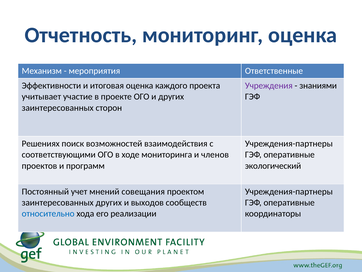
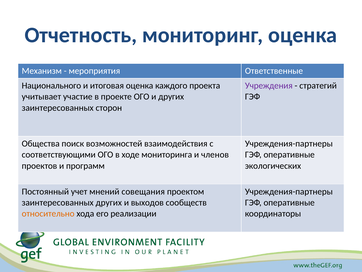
Эффективности: Эффективности -> Национального (51, 85)
знаниями: знаниями -> стратегий (318, 85)
Решениях: Решениях -> Общества (41, 143)
экологический: экологический -> экологических (273, 165)
относительно colour: blue -> orange (48, 213)
